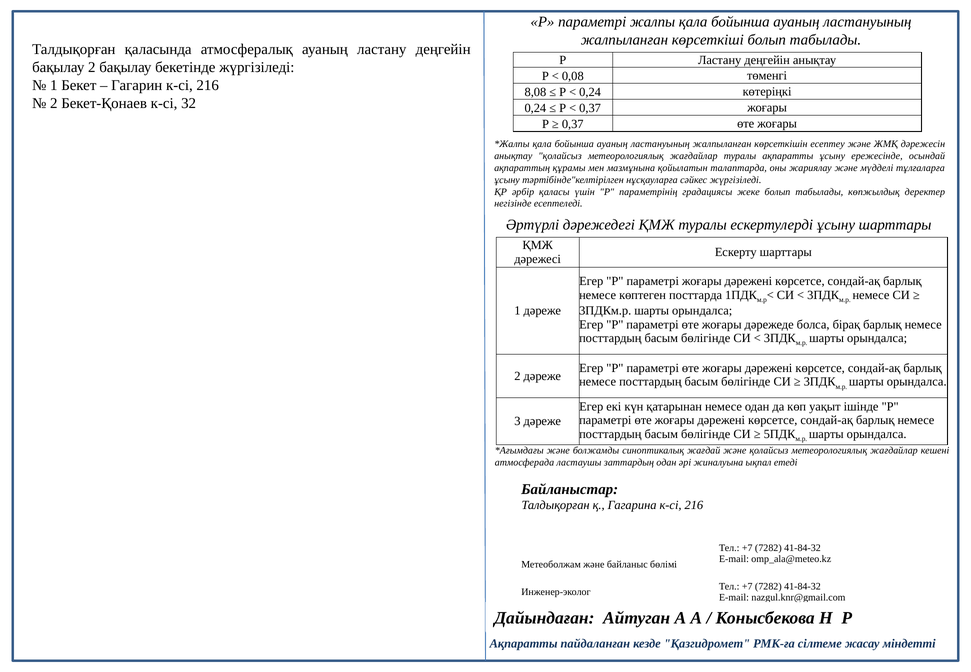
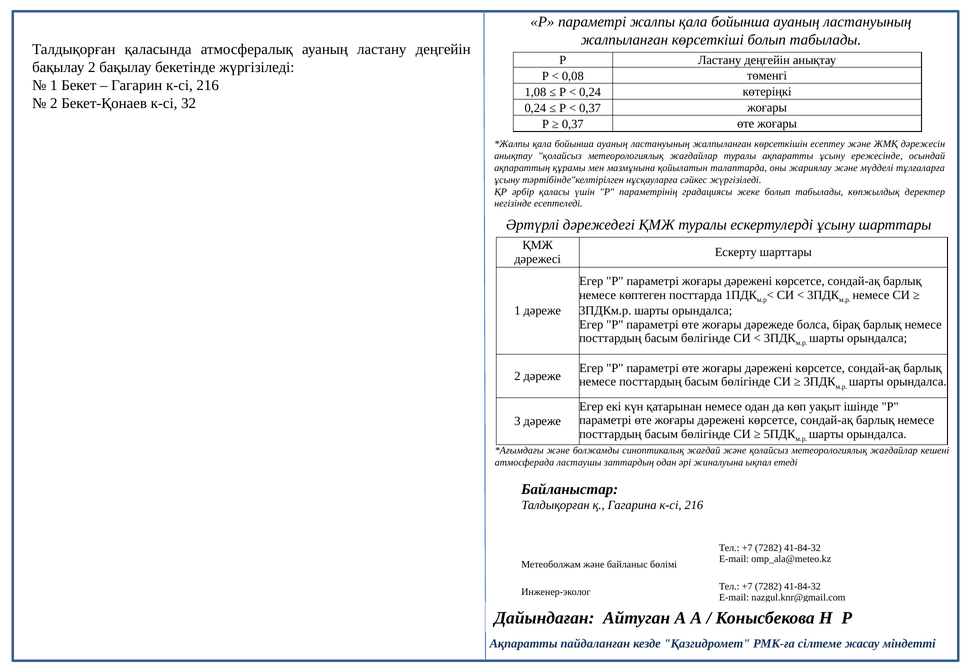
8,08: 8,08 -> 1,08 (535, 92)
